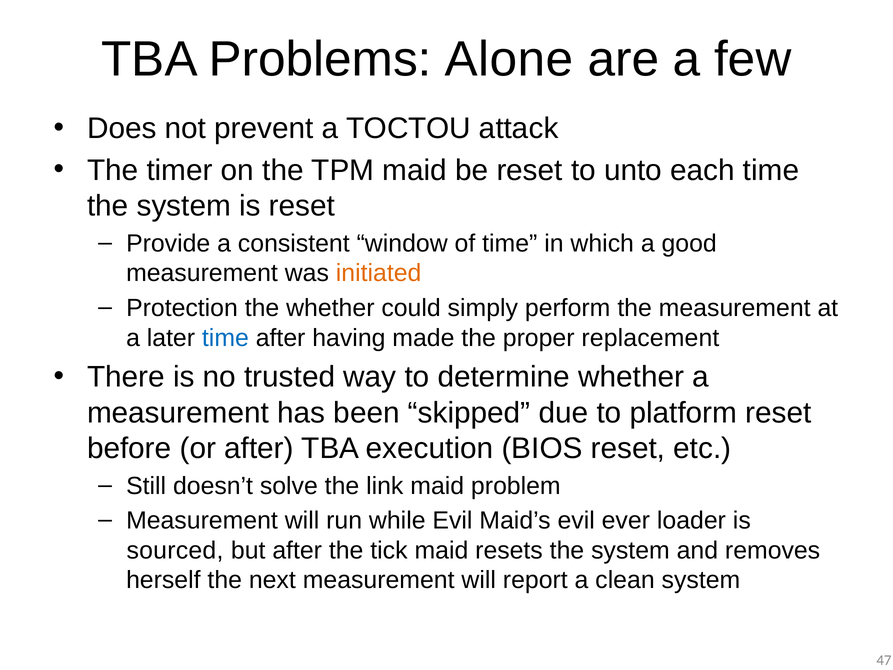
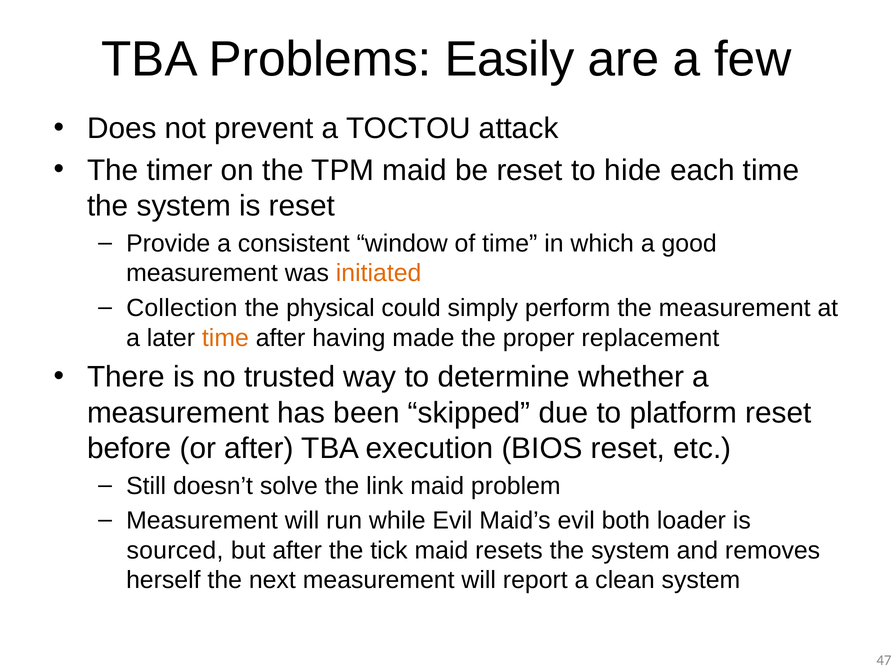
Alone: Alone -> Easily (509, 59)
unto: unto -> hide (633, 170)
Protection: Protection -> Collection (182, 308)
the whether: whether -> physical (330, 308)
time colour: blue -> orange (225, 338)
ever: ever -> both (626, 520)
